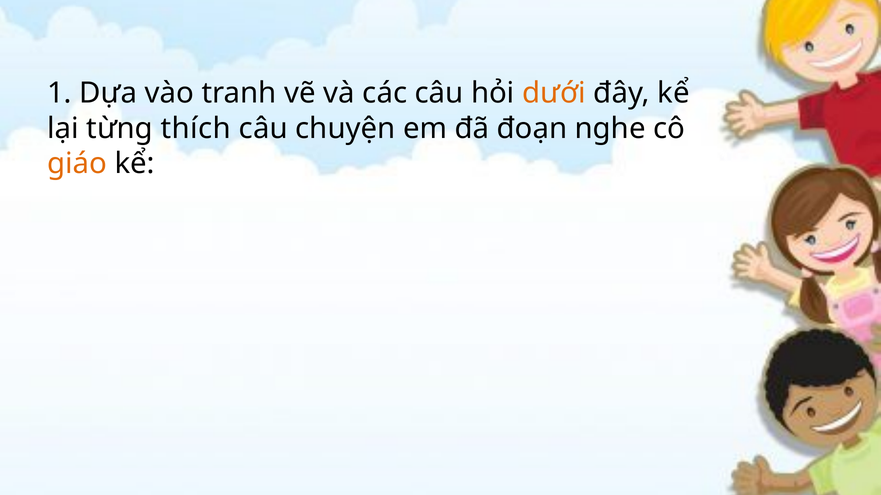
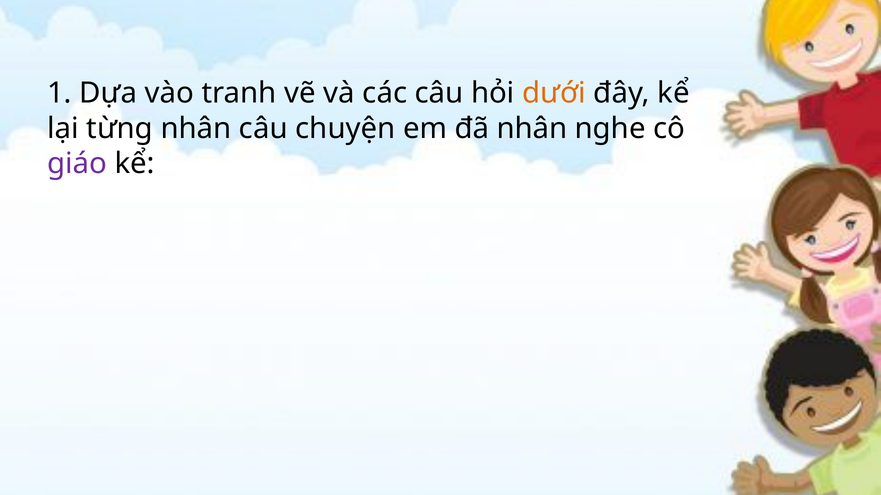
từng thích: thích -> nhân (196, 129)
đã đoạn: đoạn -> nhân (532, 129)
giáo colour: orange -> purple (77, 164)
